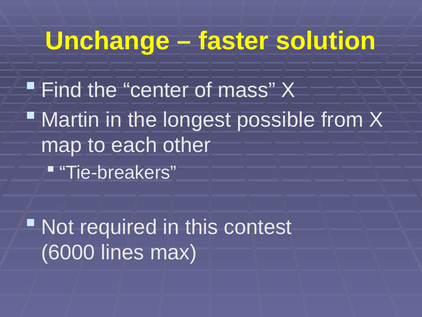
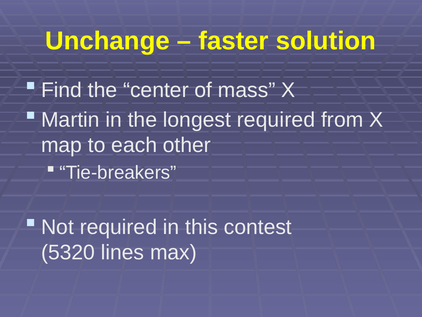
longest possible: possible -> required (276, 120)
6000: 6000 -> 5320 (68, 252)
